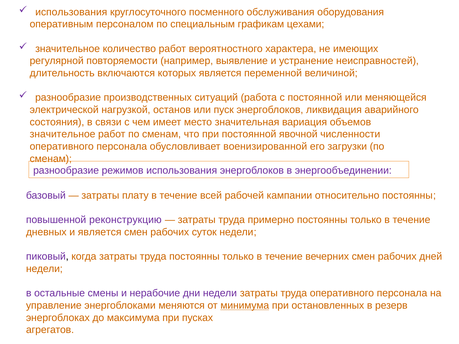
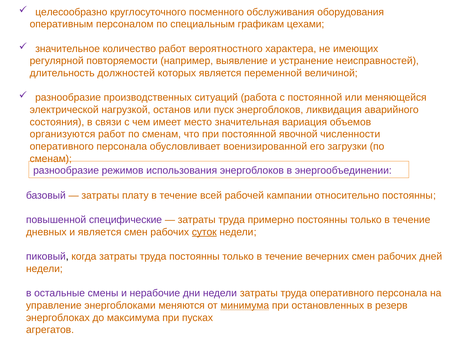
использования: использования -> целесообразно (71, 12)
включаются: включаются -> должностей (126, 73)
значительное: значительное -> организуются (63, 134)
реконструкцию: реконструкцию -> специфические (125, 220)
суток underline: none -> present (204, 232)
